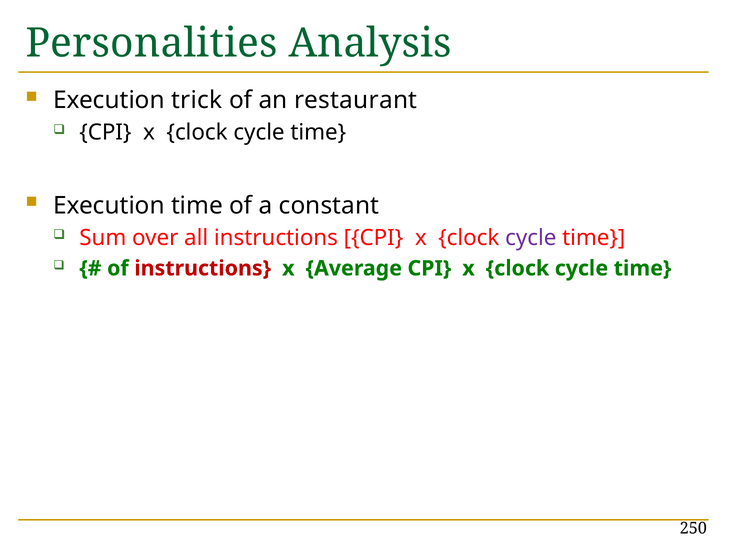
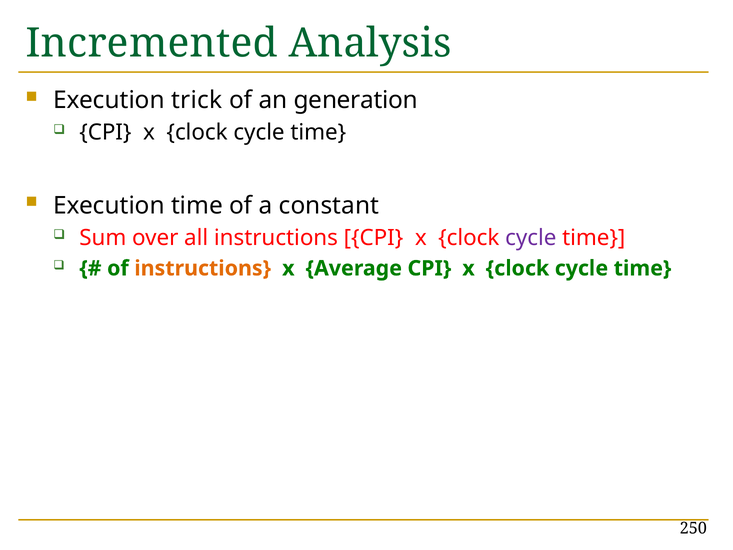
Personalities: Personalities -> Incremented (152, 43)
restaurant: restaurant -> generation (356, 100)
instructions colour: red -> orange (203, 268)
